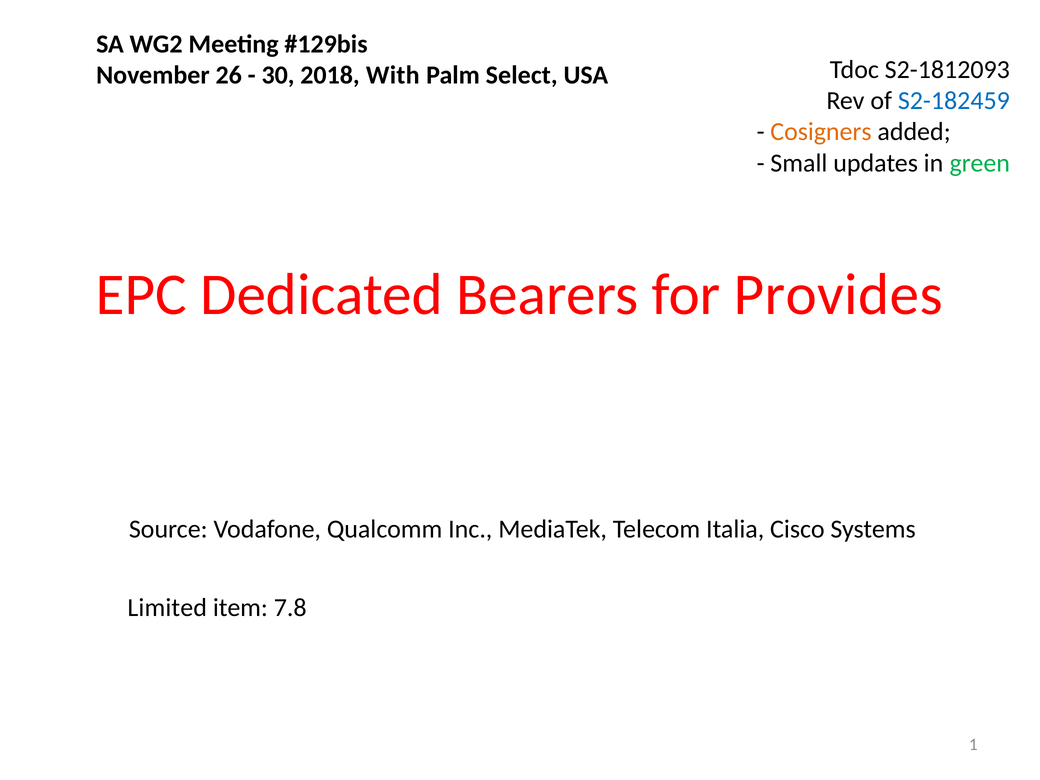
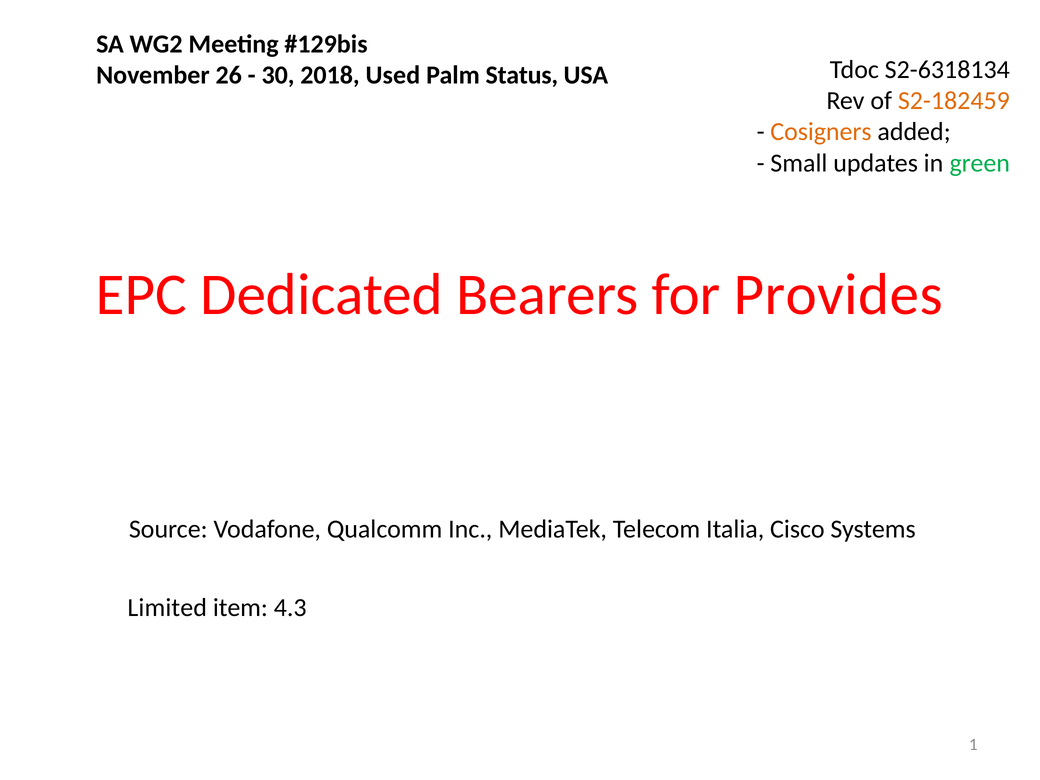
S2-1812093: S2-1812093 -> S2-6318134 (947, 69)
With: With -> Used (393, 75)
Select: Select -> Status (522, 75)
S2-182459 colour: blue -> orange (954, 101)
7.8: 7.8 -> 4.3 (290, 607)
